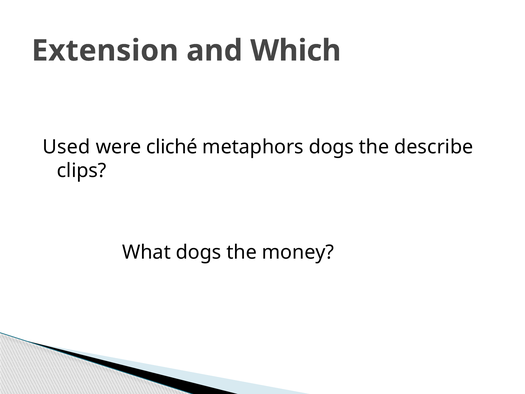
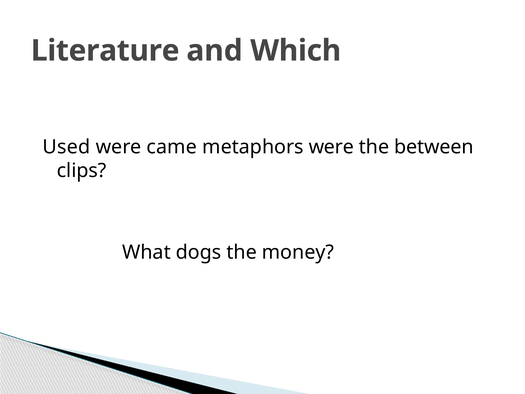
Extension: Extension -> Literature (105, 51)
cliché: cliché -> came (172, 147)
metaphors dogs: dogs -> were (331, 147)
describe: describe -> between (434, 147)
